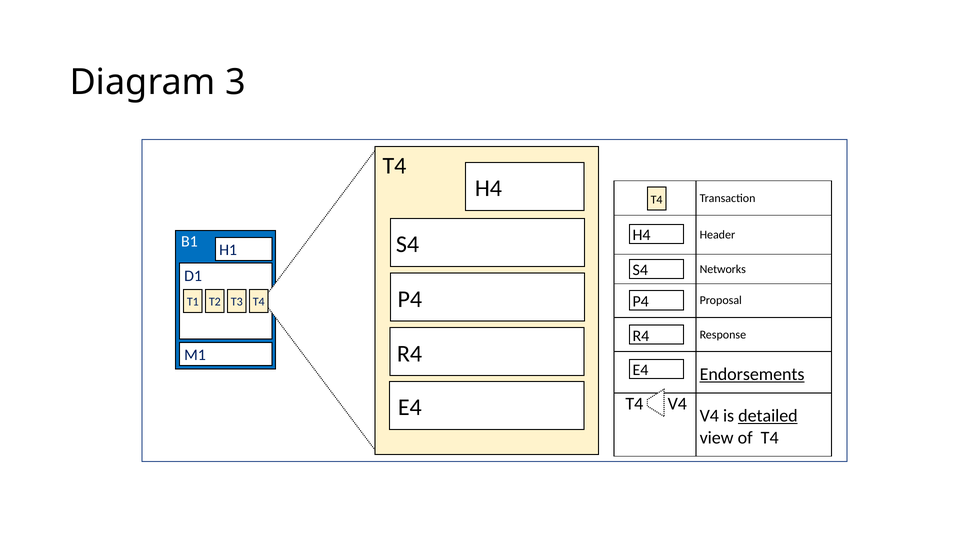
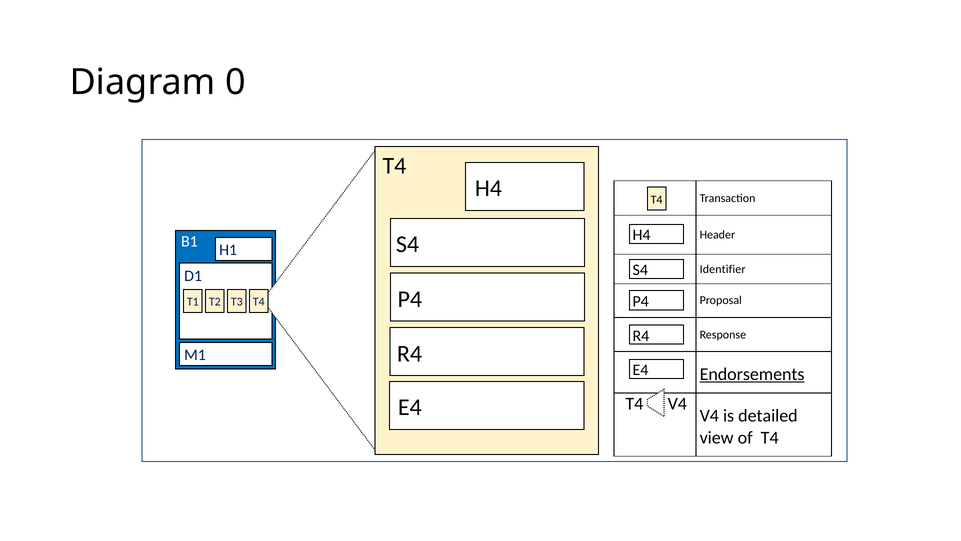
3: 3 -> 0 (235, 82)
Networks: Networks -> Identifier (723, 269)
detailed underline: present -> none (768, 415)
